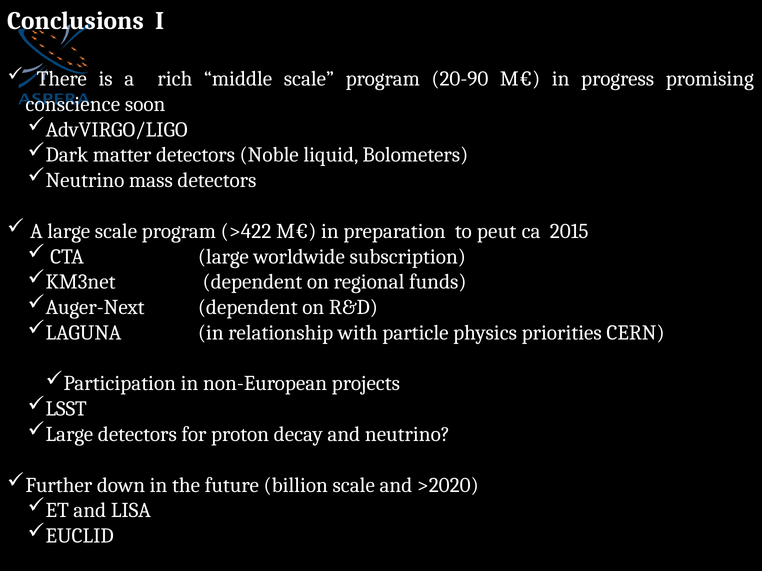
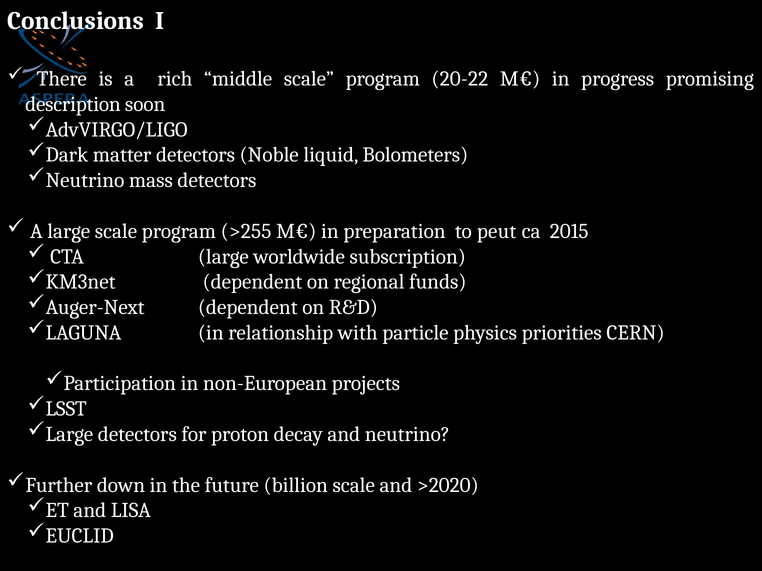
20-90: 20-90 -> 20-22 (460, 79)
conscience: conscience -> description (73, 104)
>422: >422 -> >255 (246, 231)
